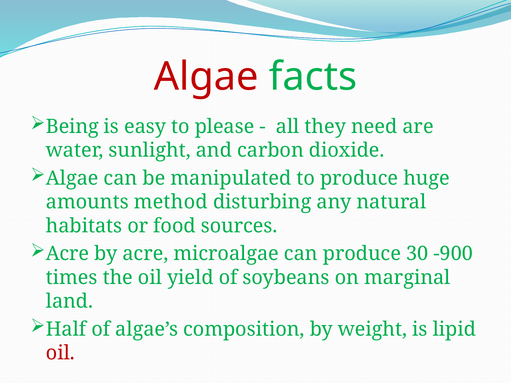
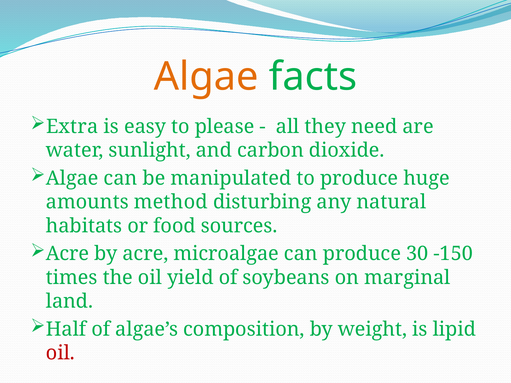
Algae colour: red -> orange (206, 77)
Being: Being -> Extra (72, 127)
-900: -900 -> -150 (453, 254)
